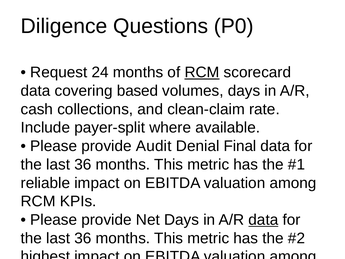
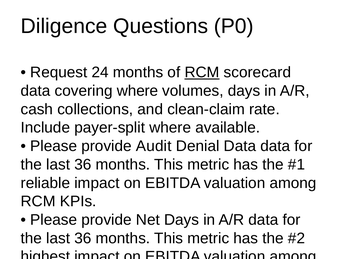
covering based: based -> where (138, 91)
Denial Final: Final -> Data (240, 146)
data underline: present -> none (263, 220)
